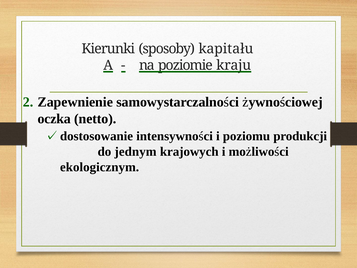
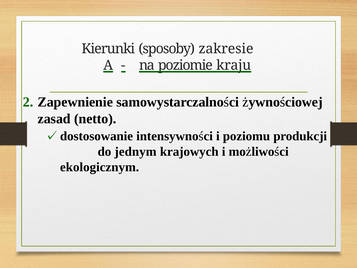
kapitału: kapitału -> zakresie (226, 49)
oczka: oczka -> zasad (54, 119)
